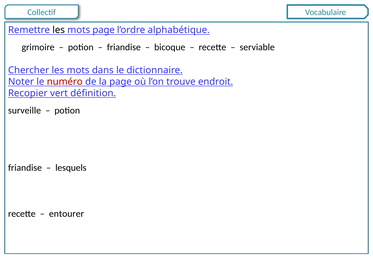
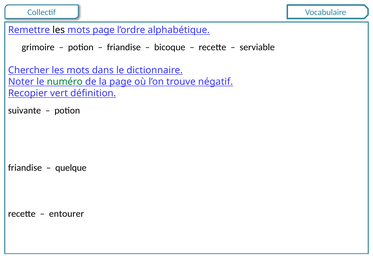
numéro colour: red -> green (65, 82)
endroit: endroit -> négatif (216, 82)
surveille: surveille -> suivante (25, 111)
lesquels: lesquels -> quelque (71, 168)
